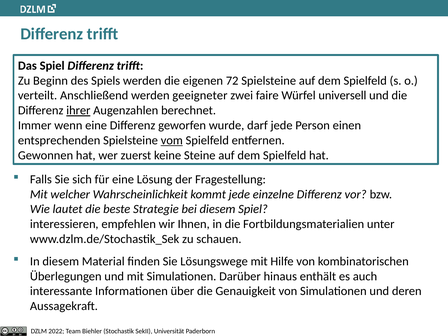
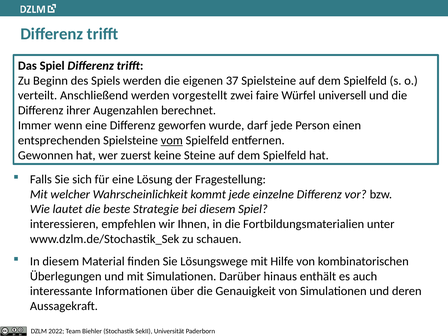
72: 72 -> 37 (232, 81)
geeigneter: geeigneter -> vorgestellt (200, 96)
ihrer underline: present -> none (78, 110)
